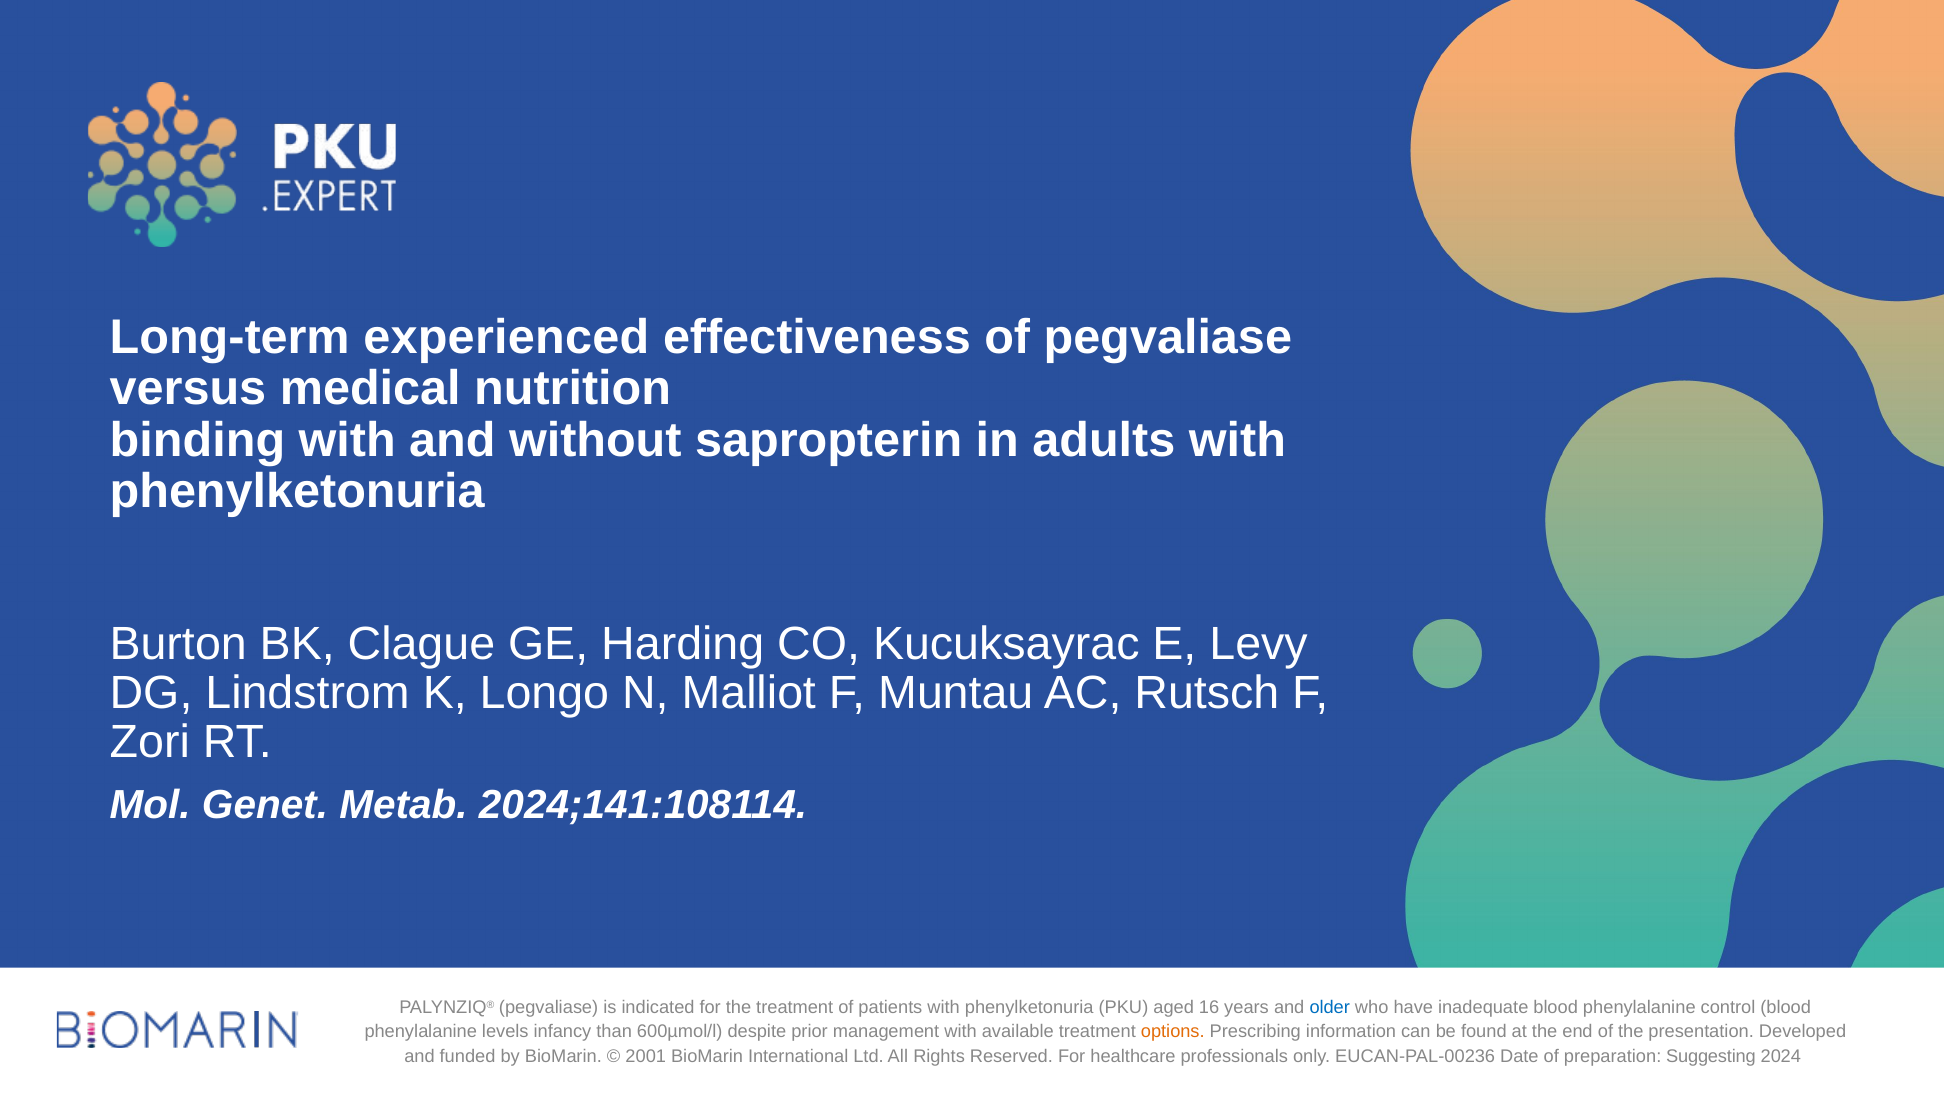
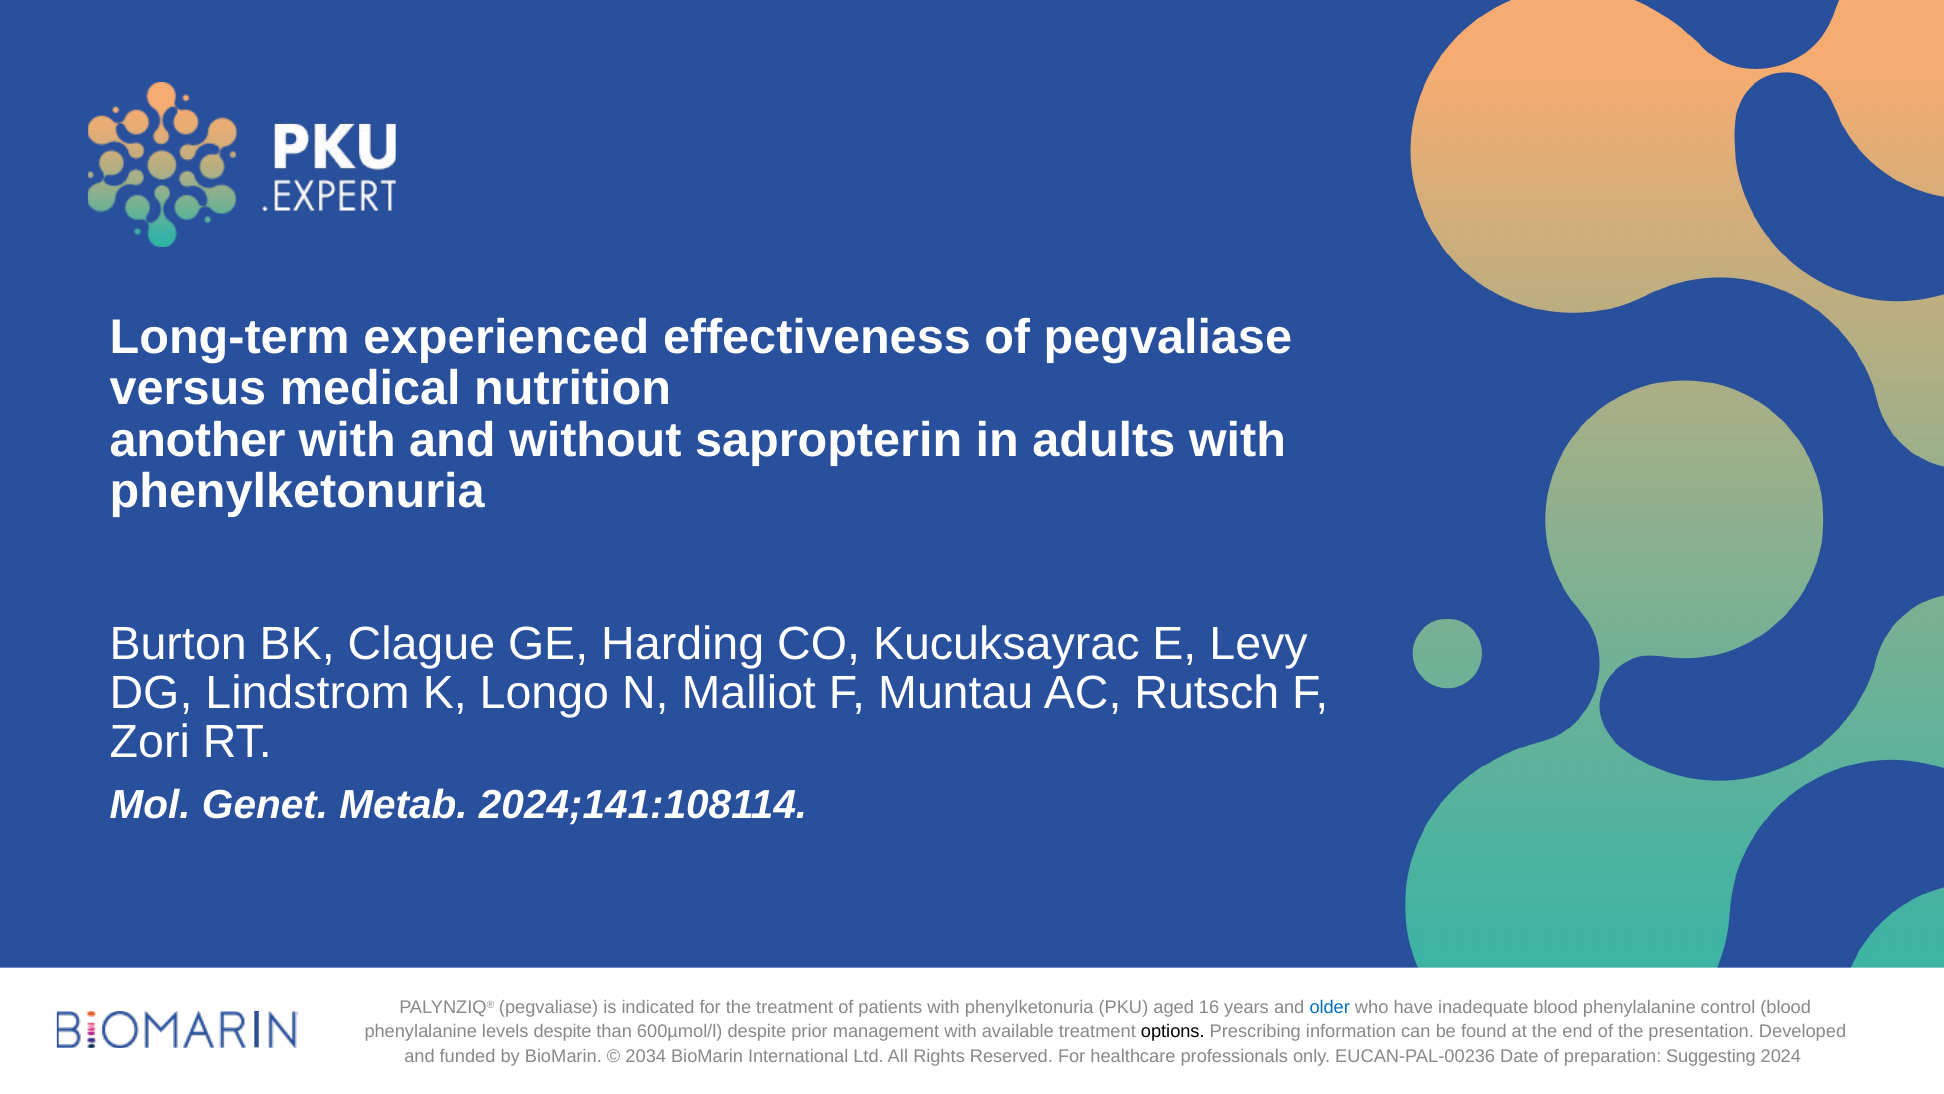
binding: binding -> another (198, 440)
levels infancy: infancy -> despite (563, 1031)
options colour: orange -> black (1173, 1031)
2001: 2001 -> 2034 (646, 1055)
